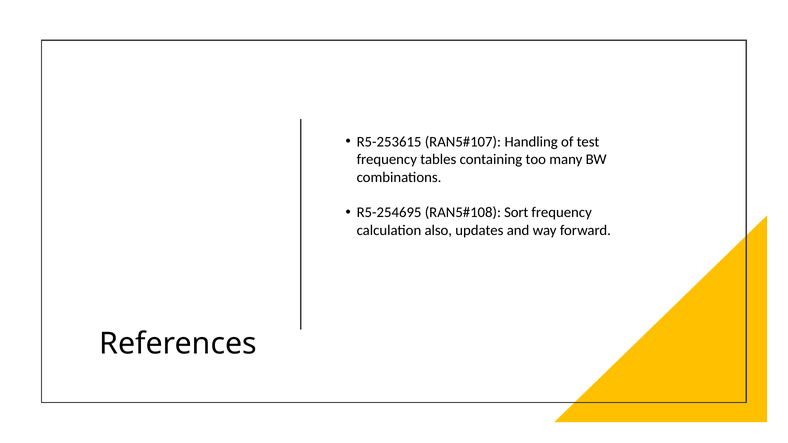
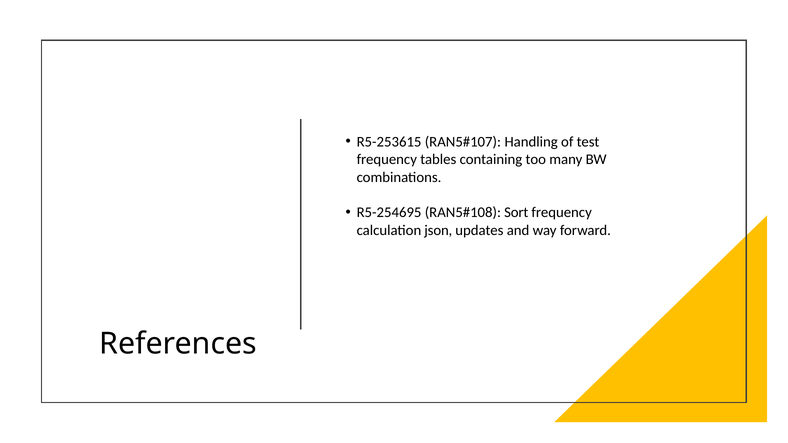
also: also -> json (438, 230)
